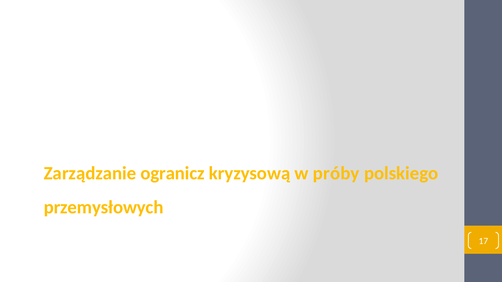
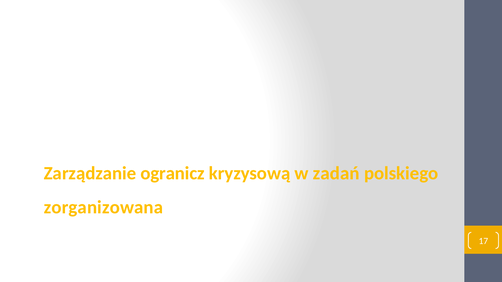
próby: próby -> zadań (336, 174)
przemysłowych: przemysłowych -> zorganizowana (103, 208)
